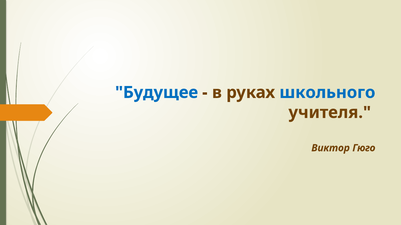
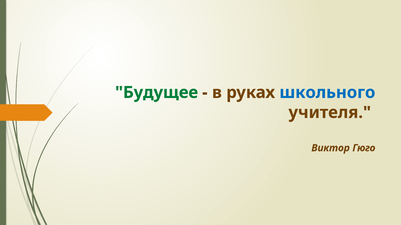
Будущее colour: blue -> green (157, 93)
